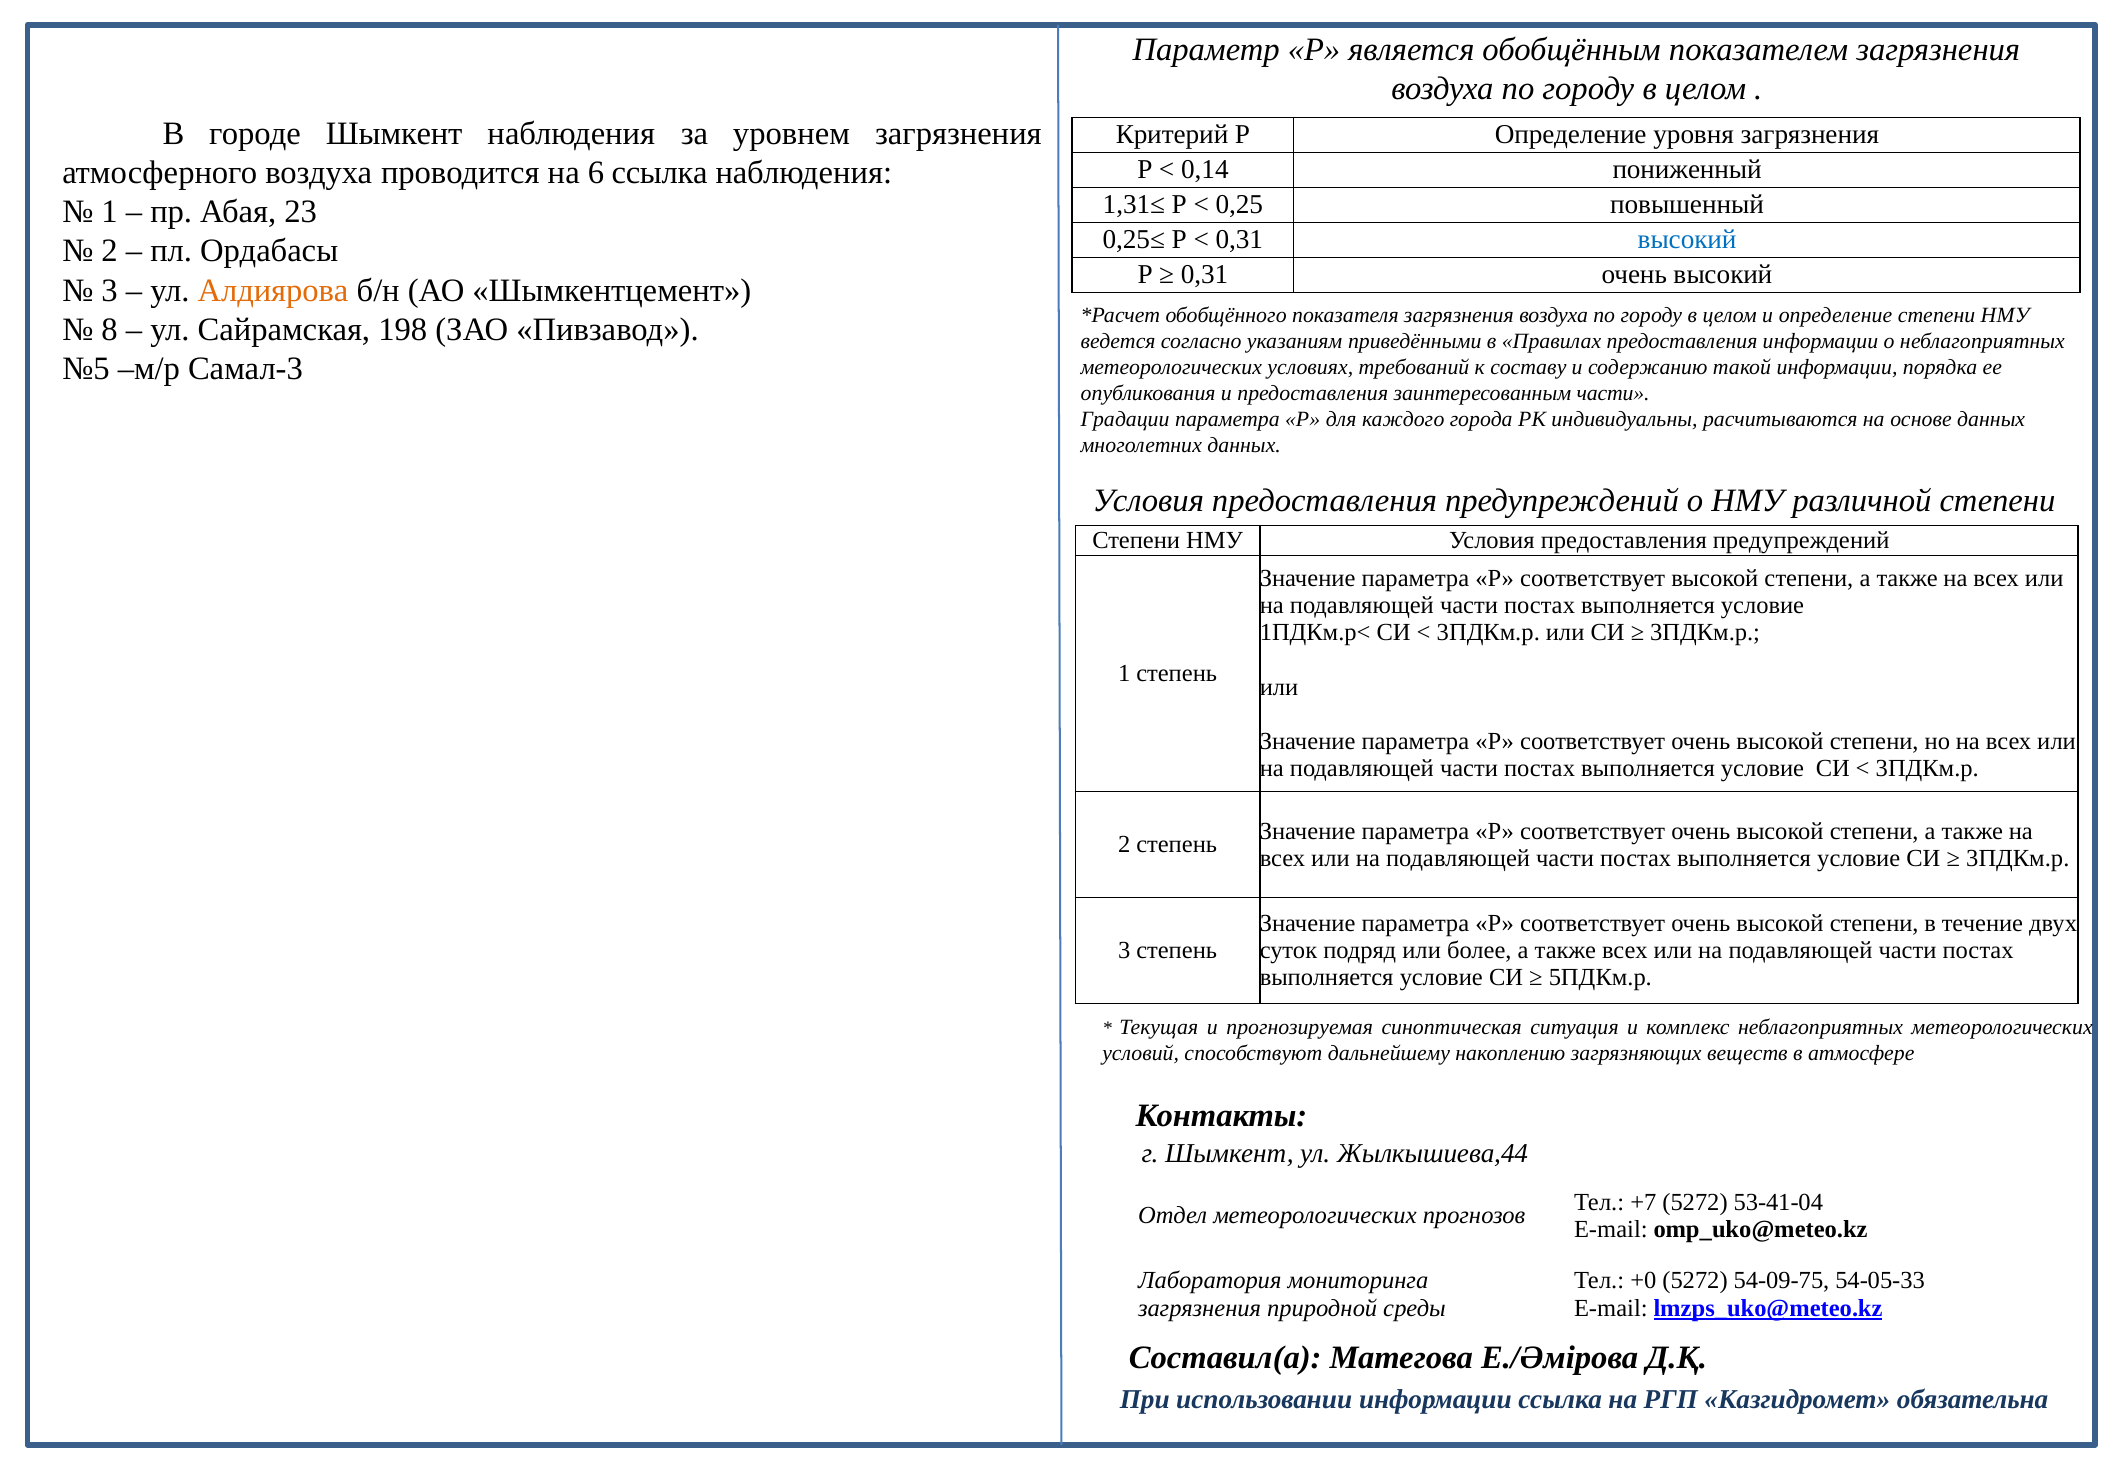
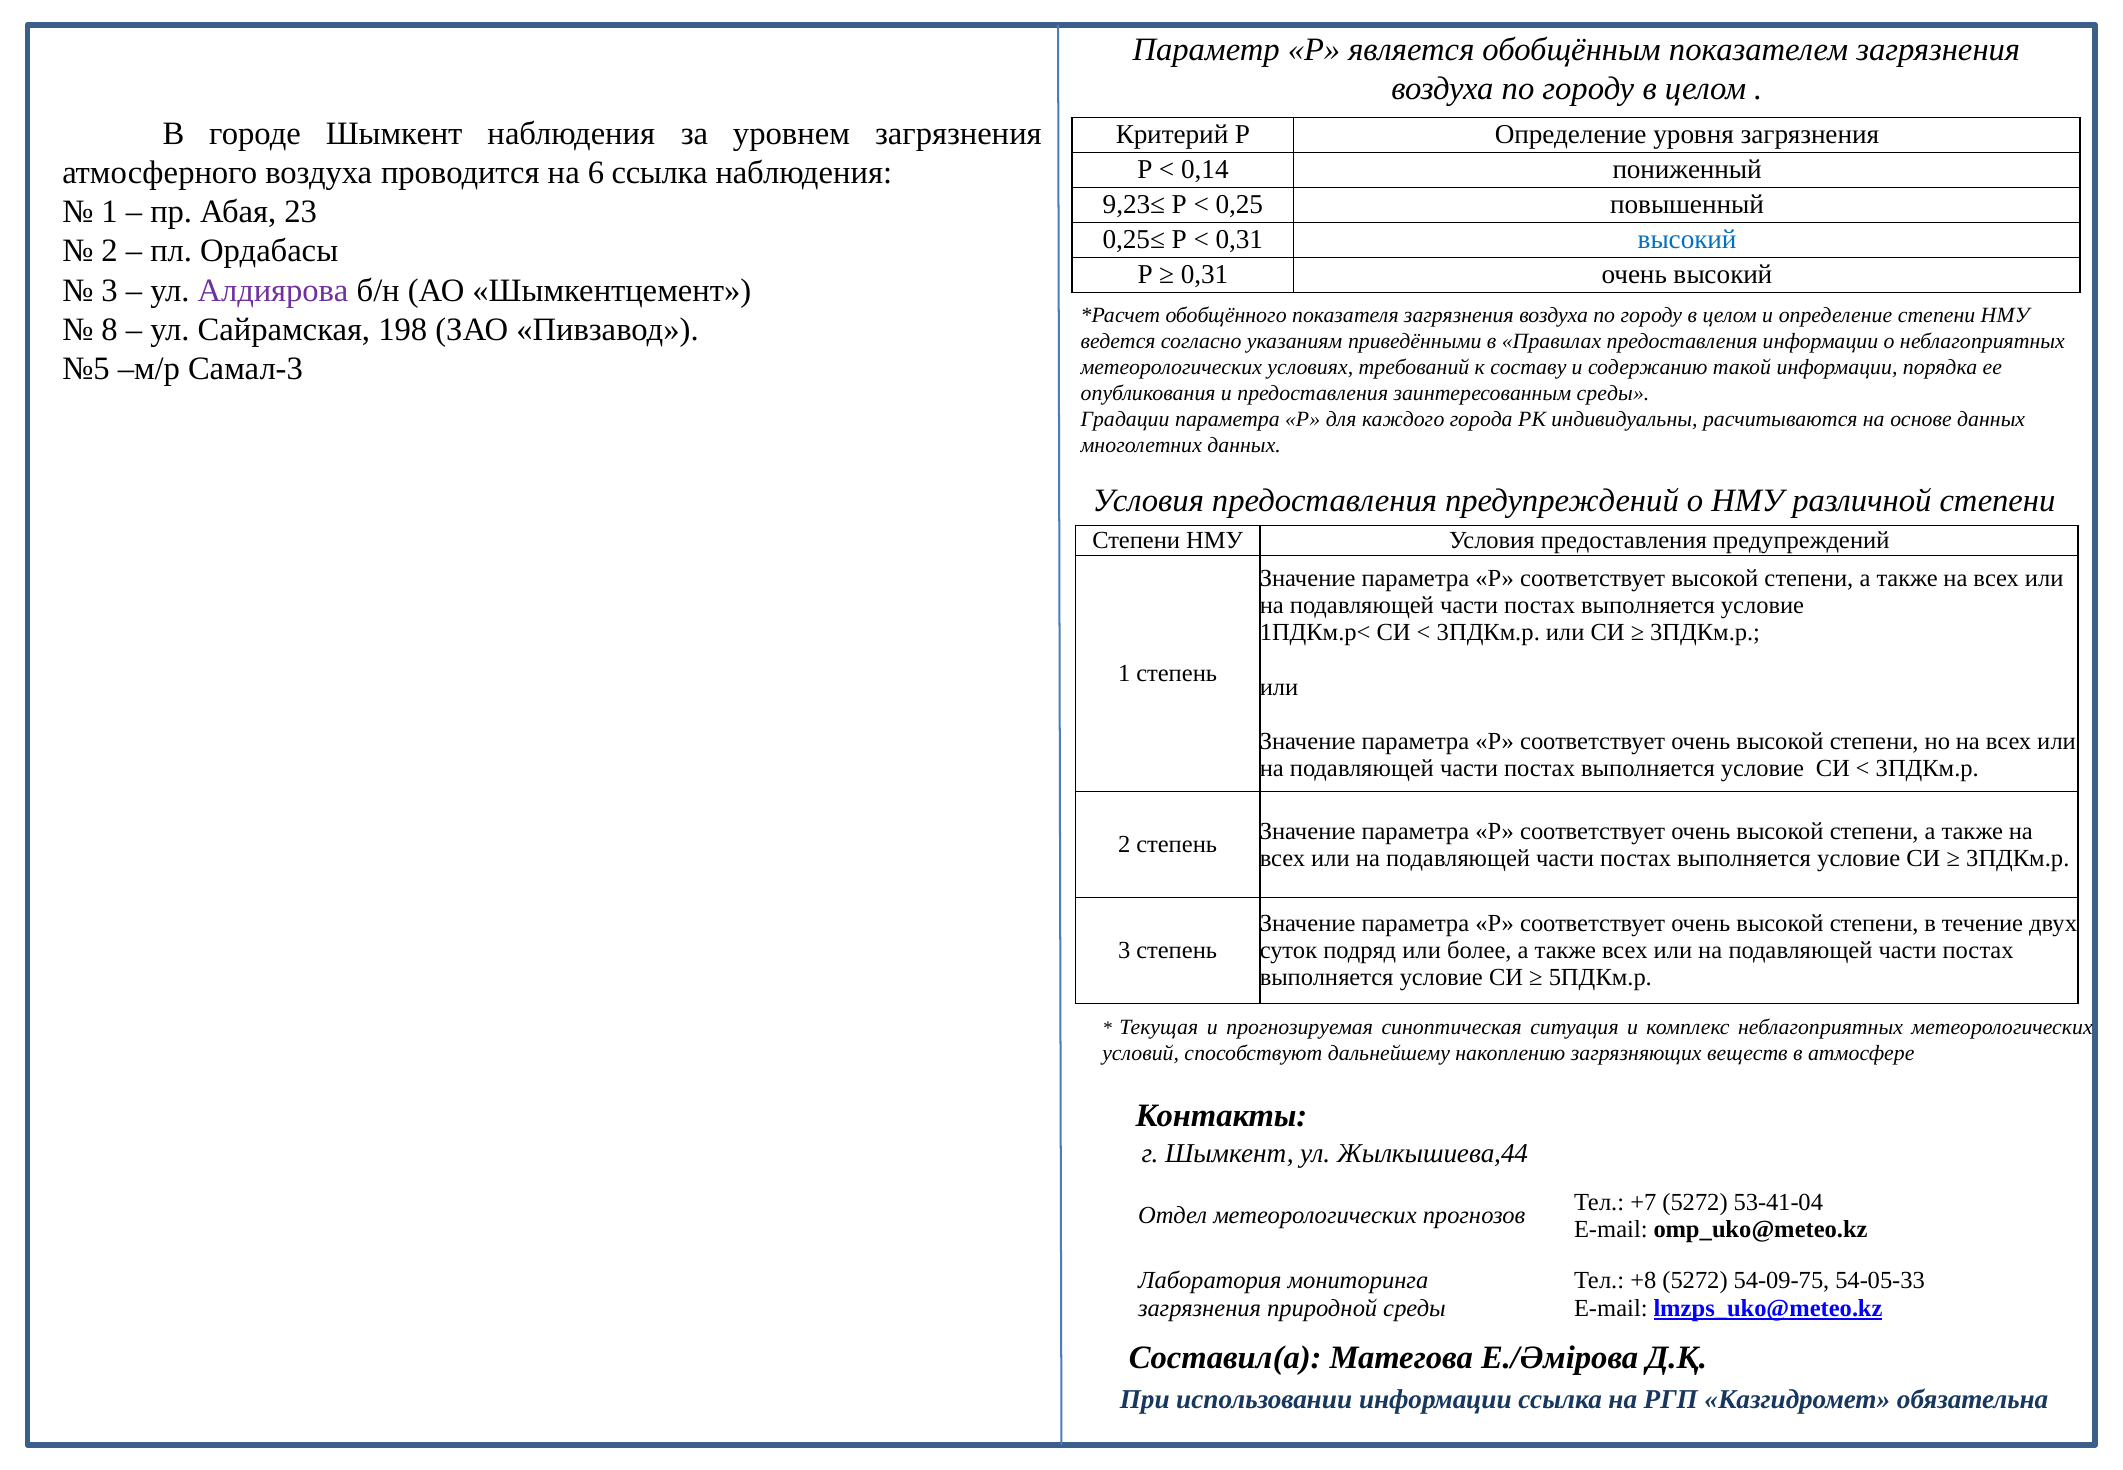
1,31≤: 1,31≤ -> 9,23≤ (1134, 205)
Алдиярова colour: orange -> purple (273, 290)
заинтересованным части: части -> среды (1613, 393)
+0: +0 -> +8 (1643, 1281)
